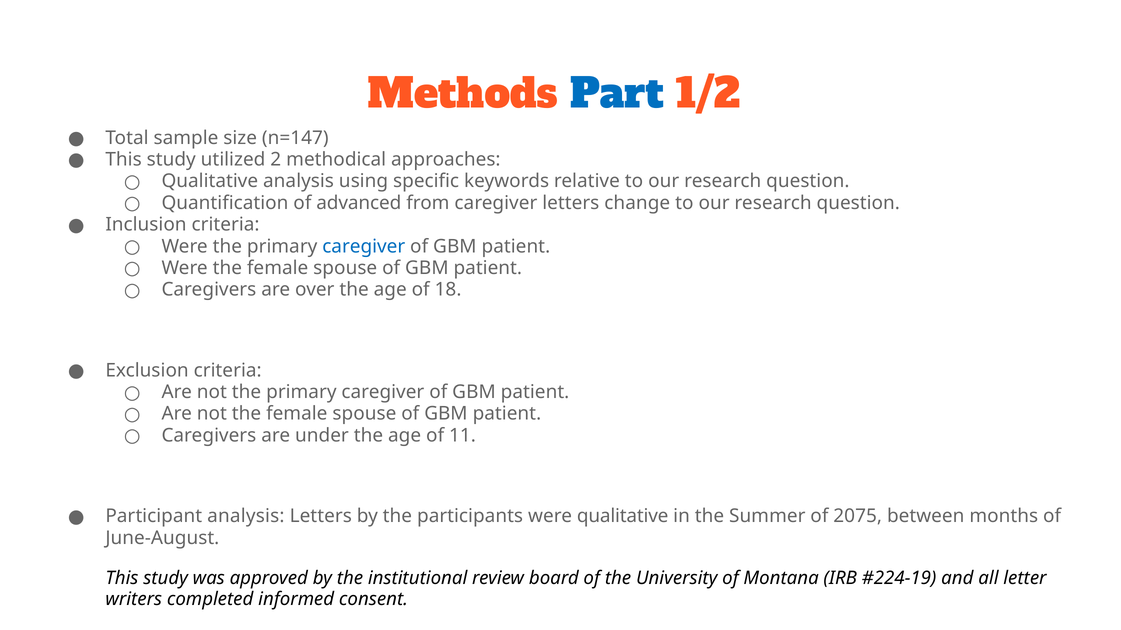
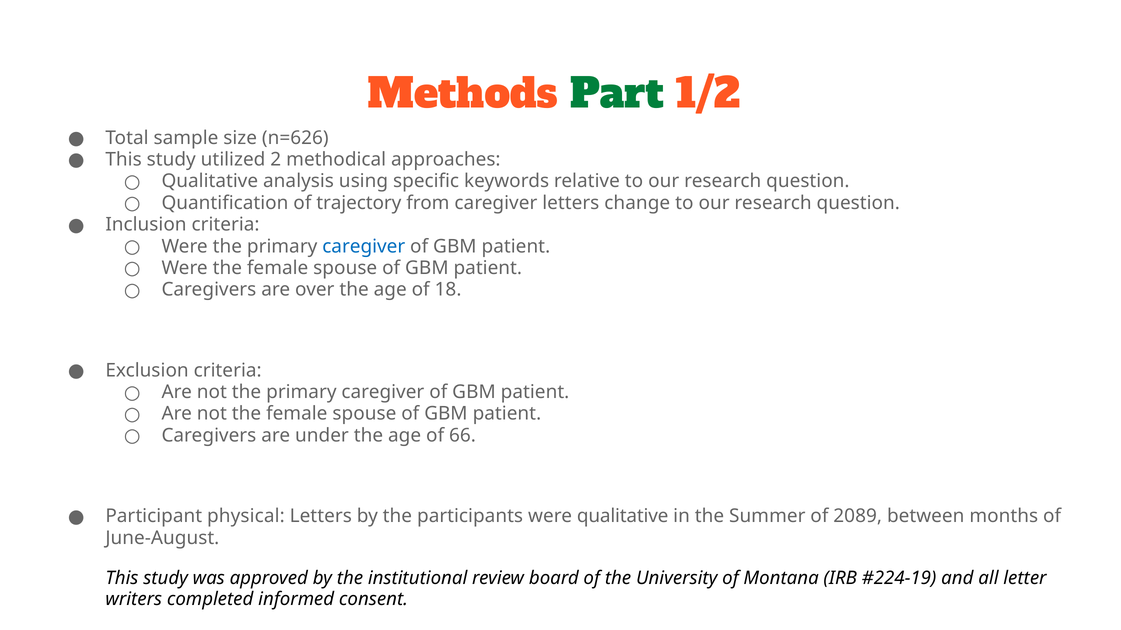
Part colour: blue -> green (617, 94)
n=147: n=147 -> n=626 (295, 138)
advanced: advanced -> trajectory (359, 203)
11: 11 -> 66 (463, 436)
Participant analysis: analysis -> physical (246, 517)
2075: 2075 -> 2089 (858, 517)
